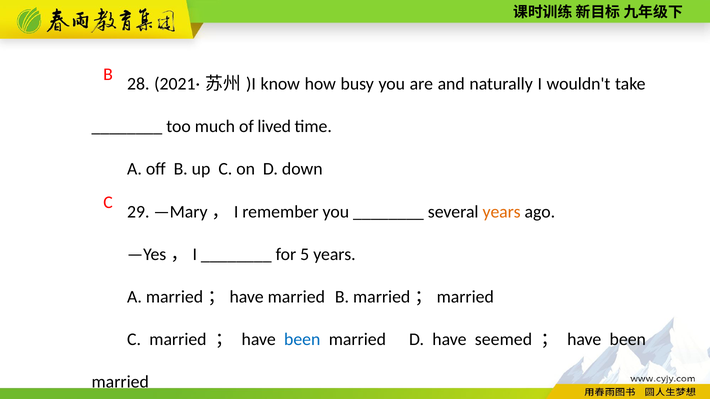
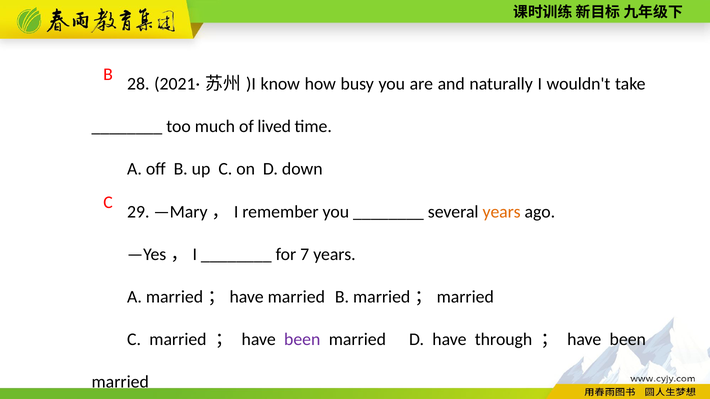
5: 5 -> 7 (305, 254)
been colour: blue -> purple (302, 340)
seemed: seemed -> through (504, 340)
